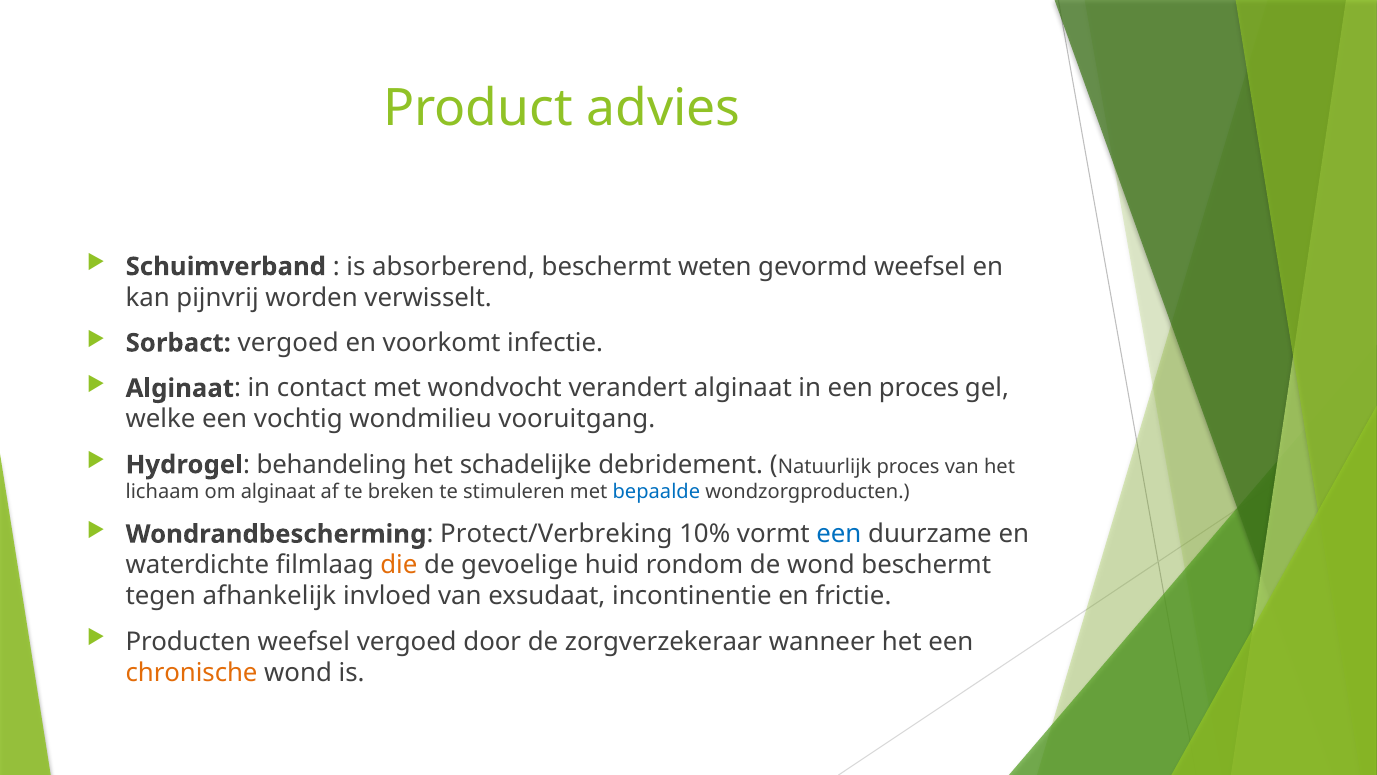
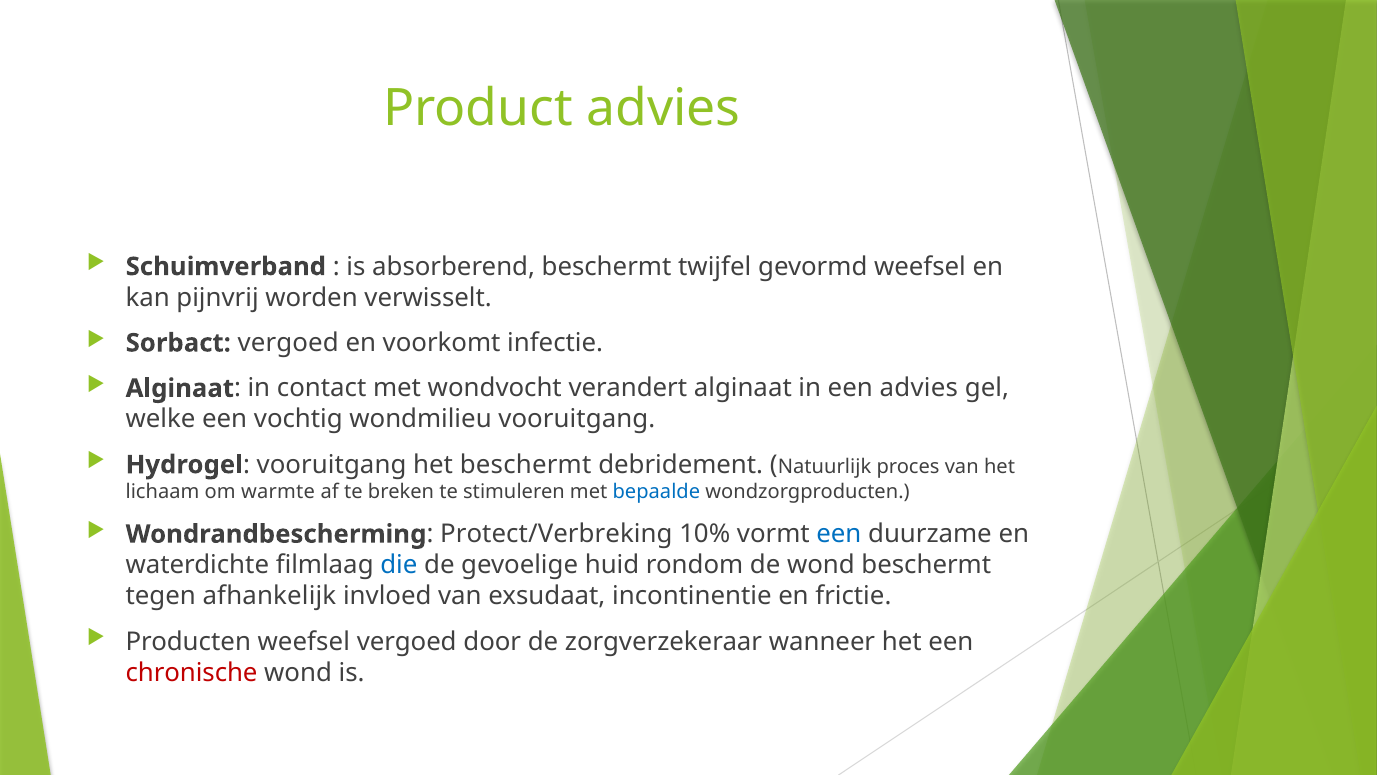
weten: weten -> twijfel (715, 266)
een proces: proces -> advies (919, 388)
behandeling: behandeling -> vooruitgang (332, 464)
het schadelijke: schadelijke -> beschermt (526, 464)
om alginaat: alginaat -> warmte (278, 492)
die colour: orange -> blue (399, 565)
chronische colour: orange -> red (192, 672)
